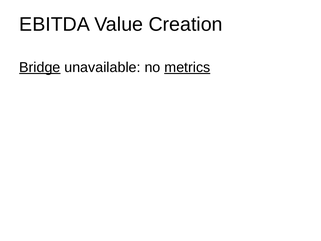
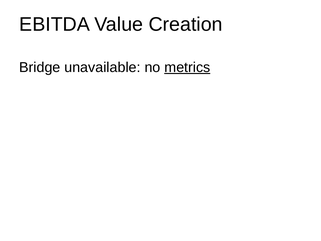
Bridge underline: present -> none (40, 67)
